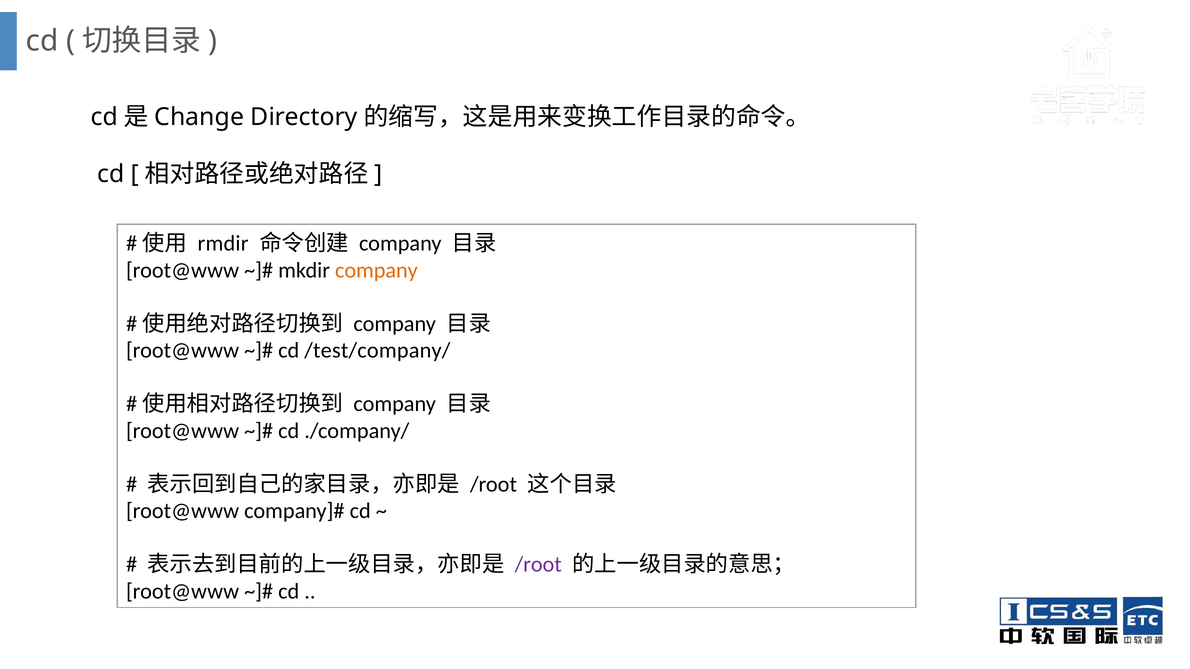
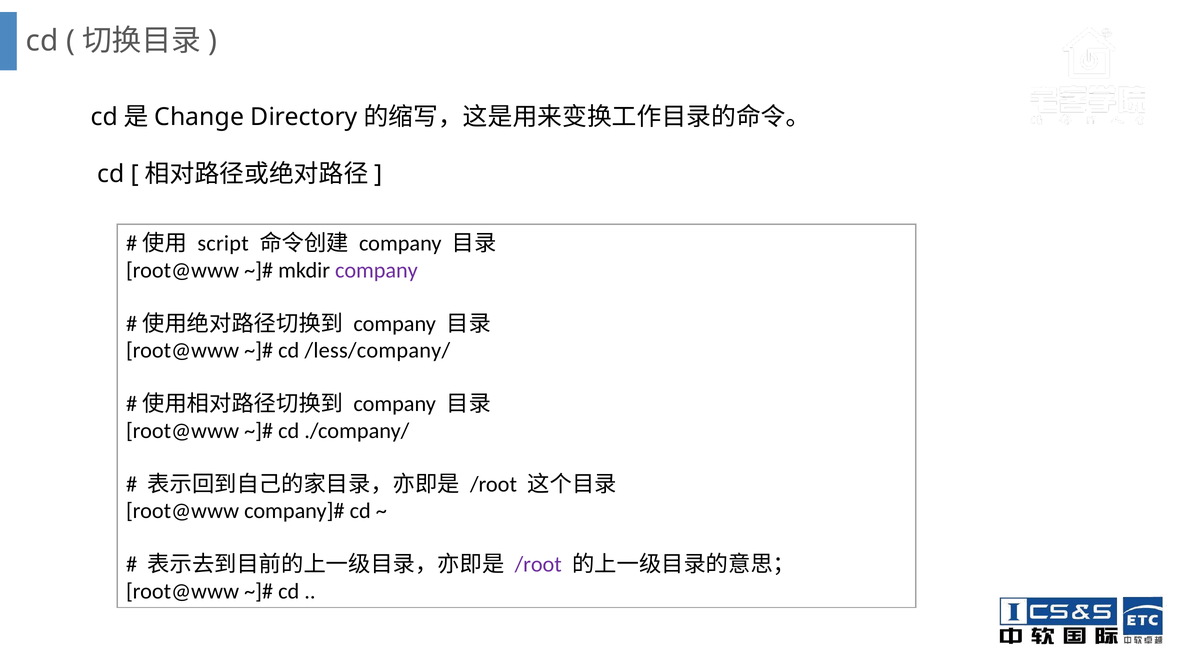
rmdir: rmdir -> script (223, 244)
company colour: orange -> purple (376, 270)
/test/company/: /test/company/ -> /less/company/ (377, 351)
